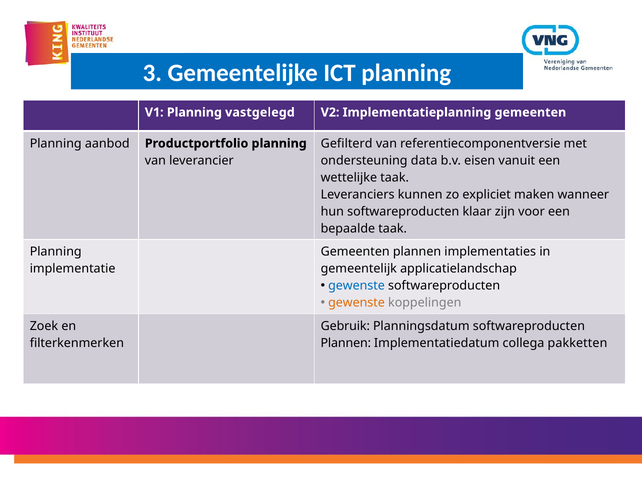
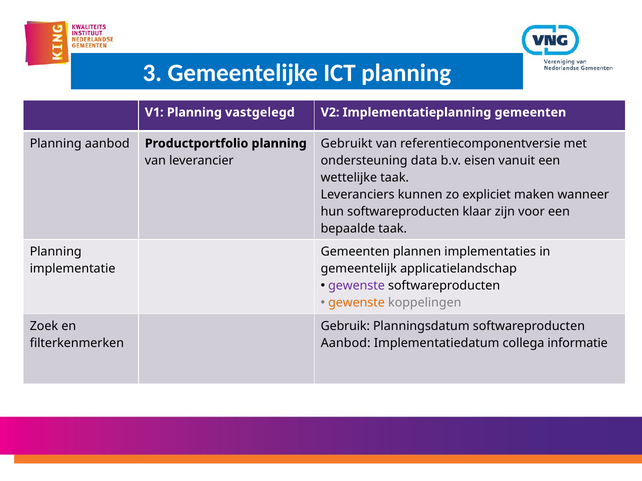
Gefilterd: Gefilterd -> Gebruikt (347, 144)
gewenste colour: blue -> purple (357, 286)
Plannen: Plannen -> Aanbod (346, 344)
pakketten: pakketten -> informatie (578, 344)
